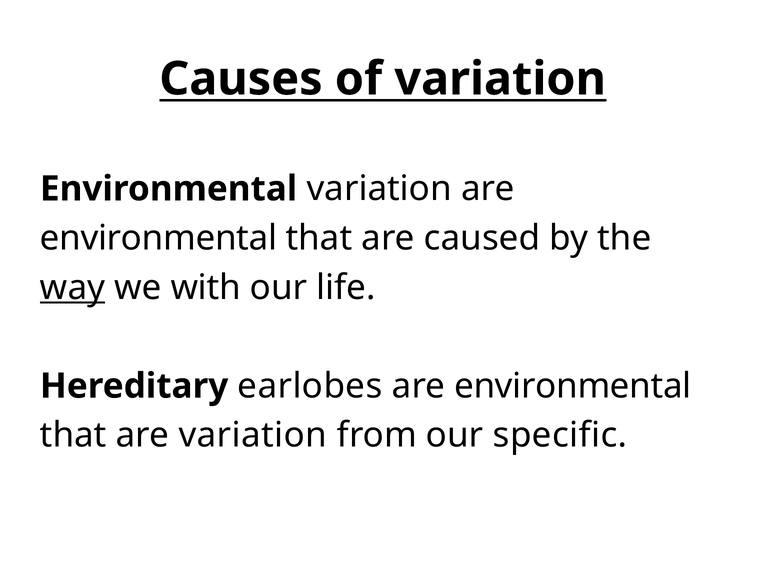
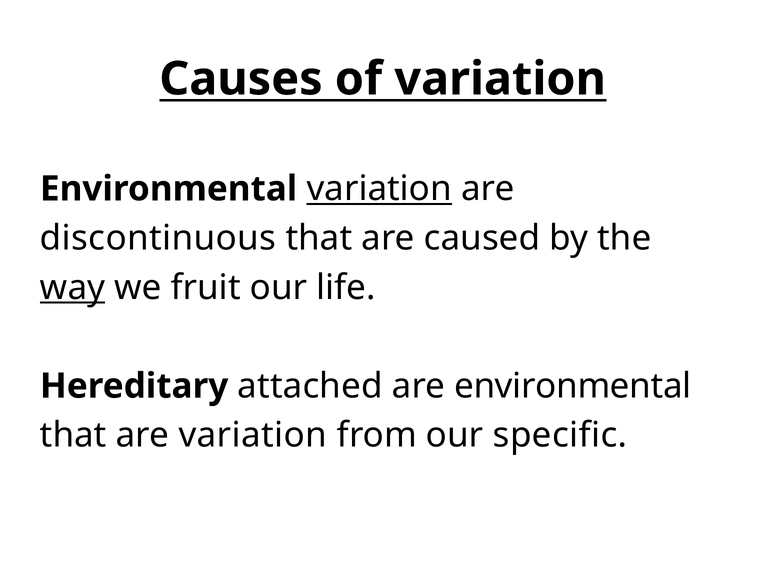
variation underline: none -> present (379, 189)
environmental: environmental -> discontinuous (158, 238)
with: with -> fruit (206, 287)
earlobes: earlobes -> attached (310, 386)
